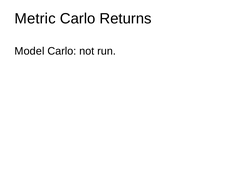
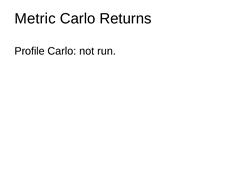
Model: Model -> Profile (30, 51)
